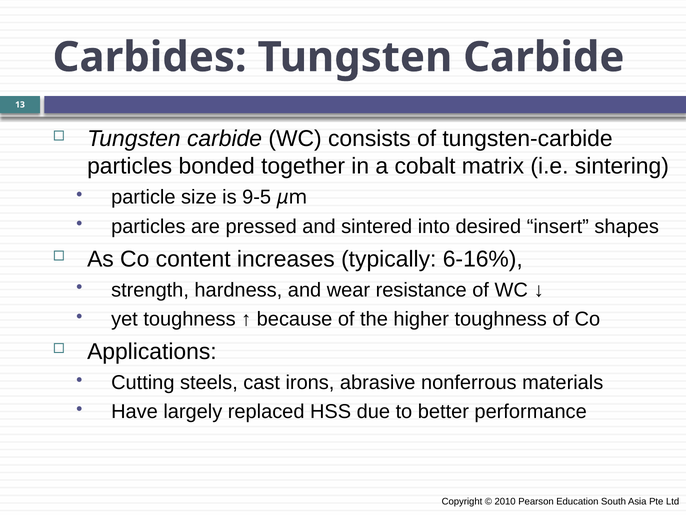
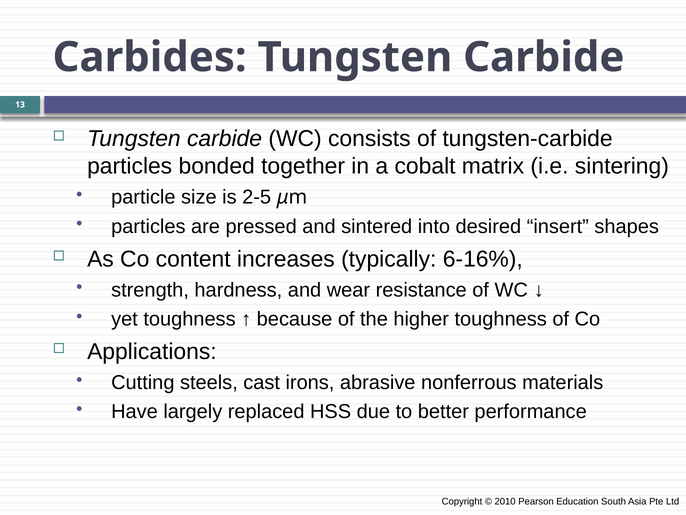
9-5: 9-5 -> 2-5 (257, 197)
